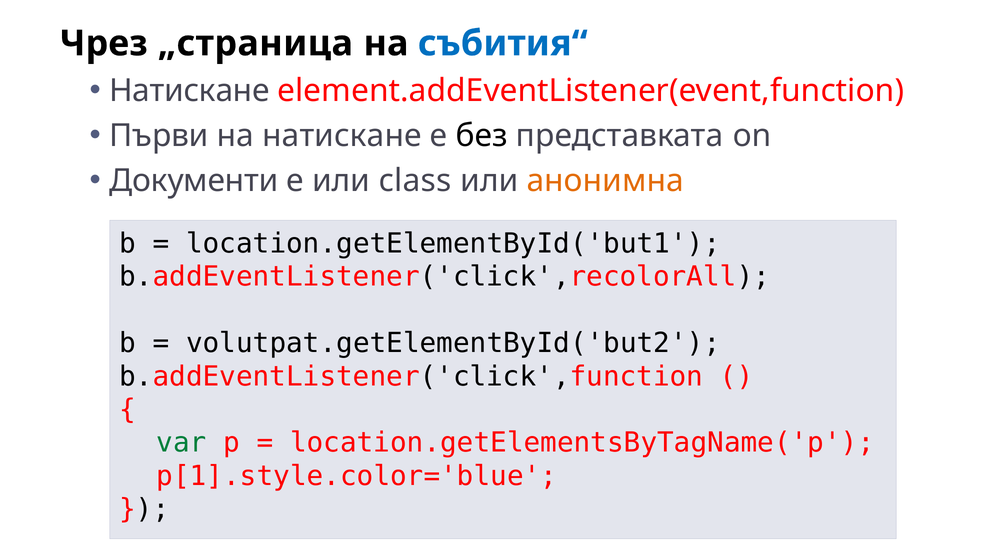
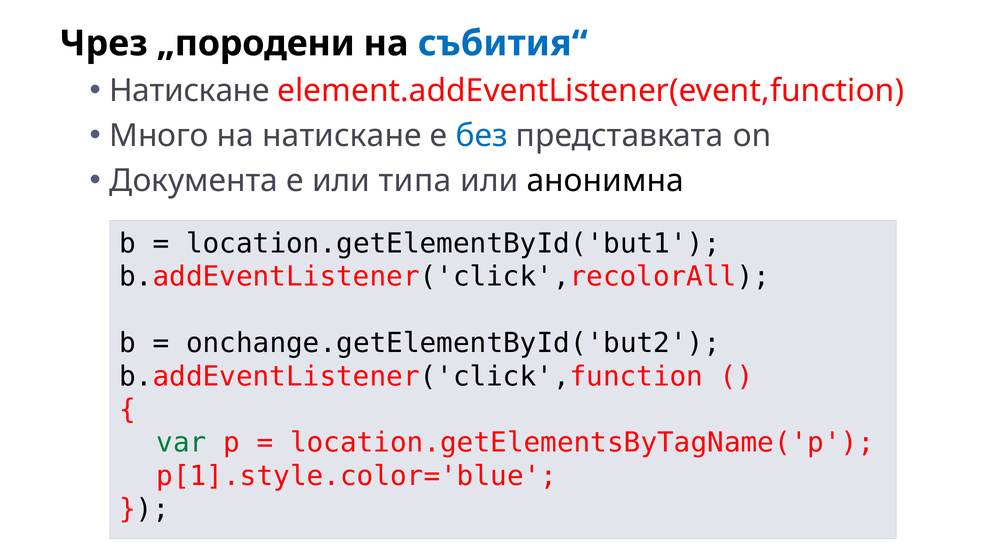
„страница: „страница -> „породени (256, 44)
Първи: Първи -> Много (159, 136)
без colour: black -> blue (482, 136)
Документи: Документи -> Документа (194, 181)
class: class -> типа (415, 181)
анонимна colour: orange -> black (605, 181)
volutpat.getElementById('but2: volutpat.getElementById('but2 -> onchange.getElementById('but2 (453, 343)
